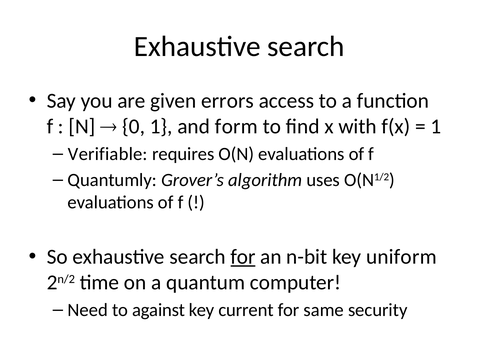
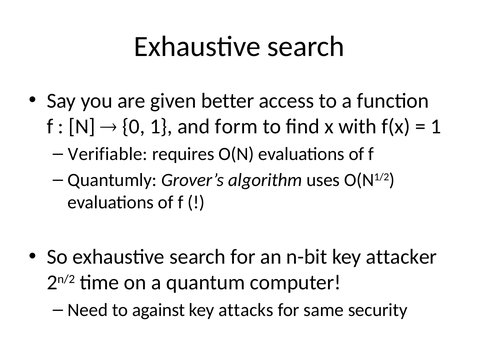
errors: errors -> better (228, 101)
for underline: present -> none (243, 256)
uniform: uniform -> attacker (402, 256)
current: current -> attacks (246, 309)
